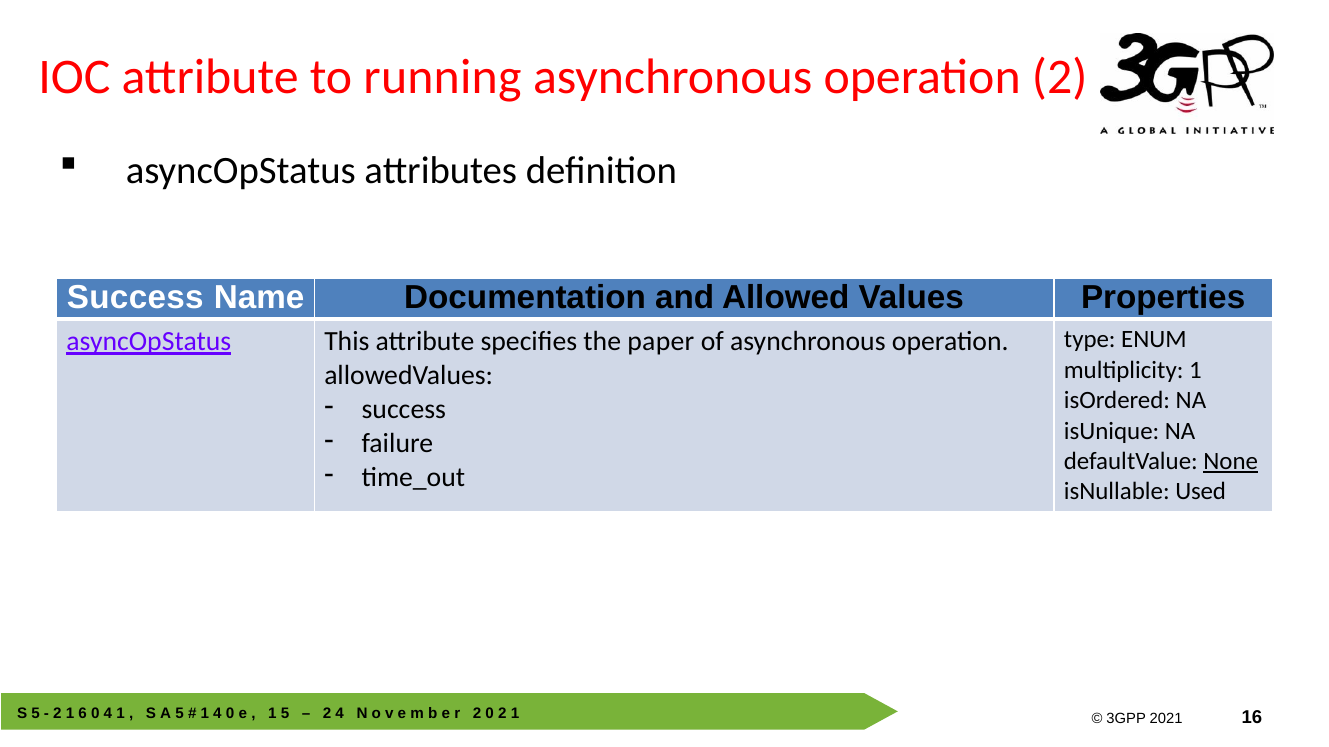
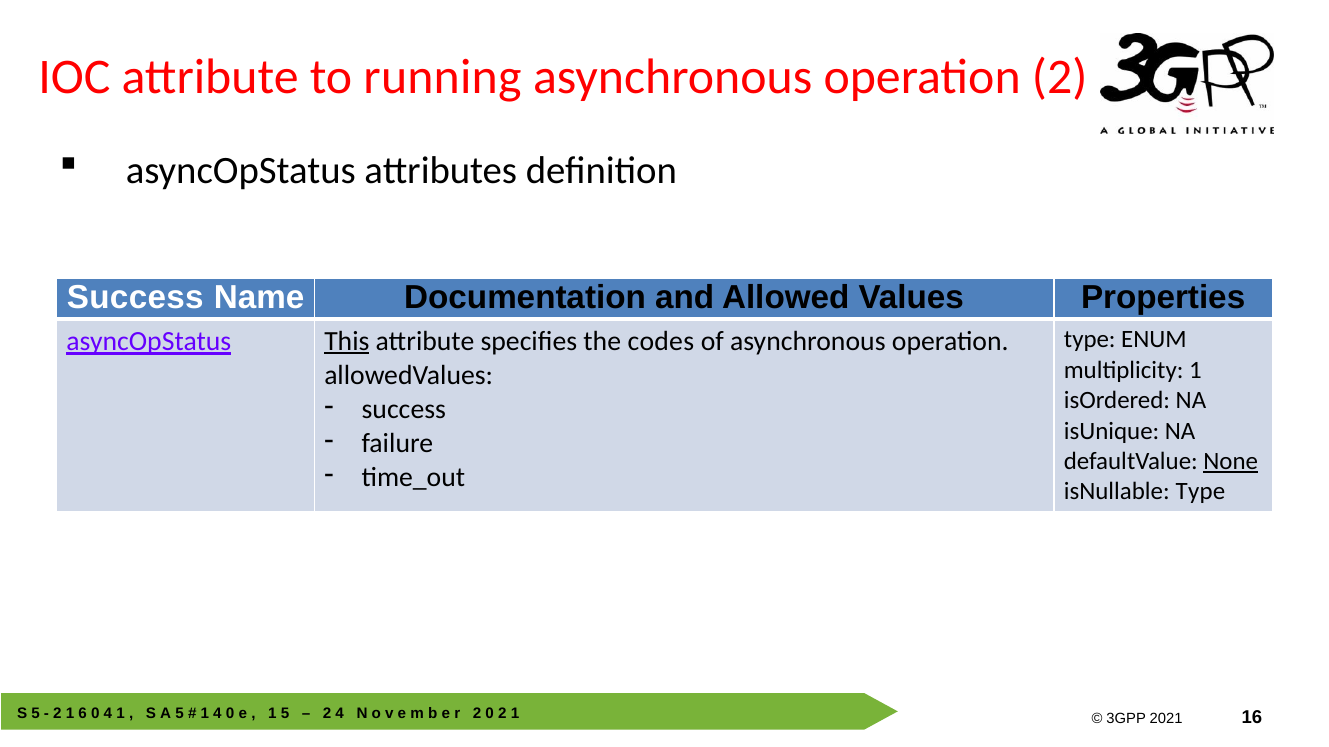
This underline: none -> present (347, 342)
paper: paper -> codes (661, 342)
isNullable Used: Used -> Type (1200, 492)
